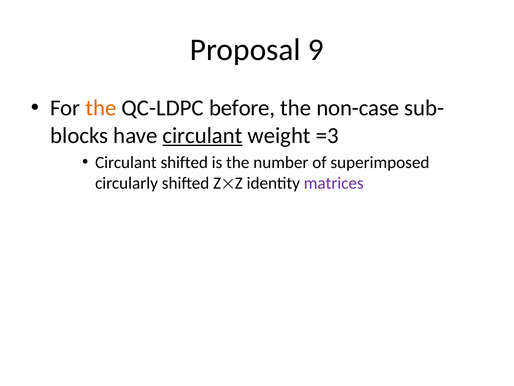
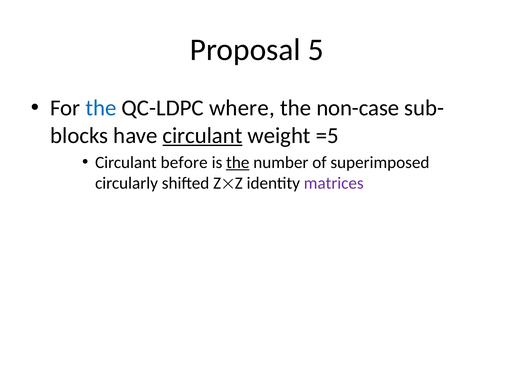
9: 9 -> 5 (316, 50)
the colour: orange -> blue (101, 108)
before: before -> where (242, 108)
=3: =3 -> =5 (327, 135)
Circulant shifted: shifted -> before (184, 162)
the underline: none -> present (238, 162)
